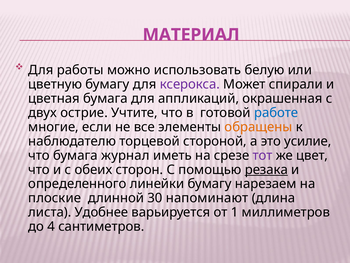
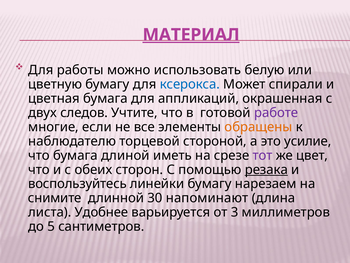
МАТЕРИАЛ underline: none -> present (191, 35)
ксерокса colour: purple -> blue (190, 84)
острие: острие -> следов (84, 113)
работе colour: blue -> purple (276, 113)
журнал: журнал -> длиной (125, 155)
определенного: определенного -> воспользуйтесь (77, 184)
плоские: плоские -> снимите (55, 198)
1: 1 -> 3 (235, 212)
4: 4 -> 5 (51, 226)
